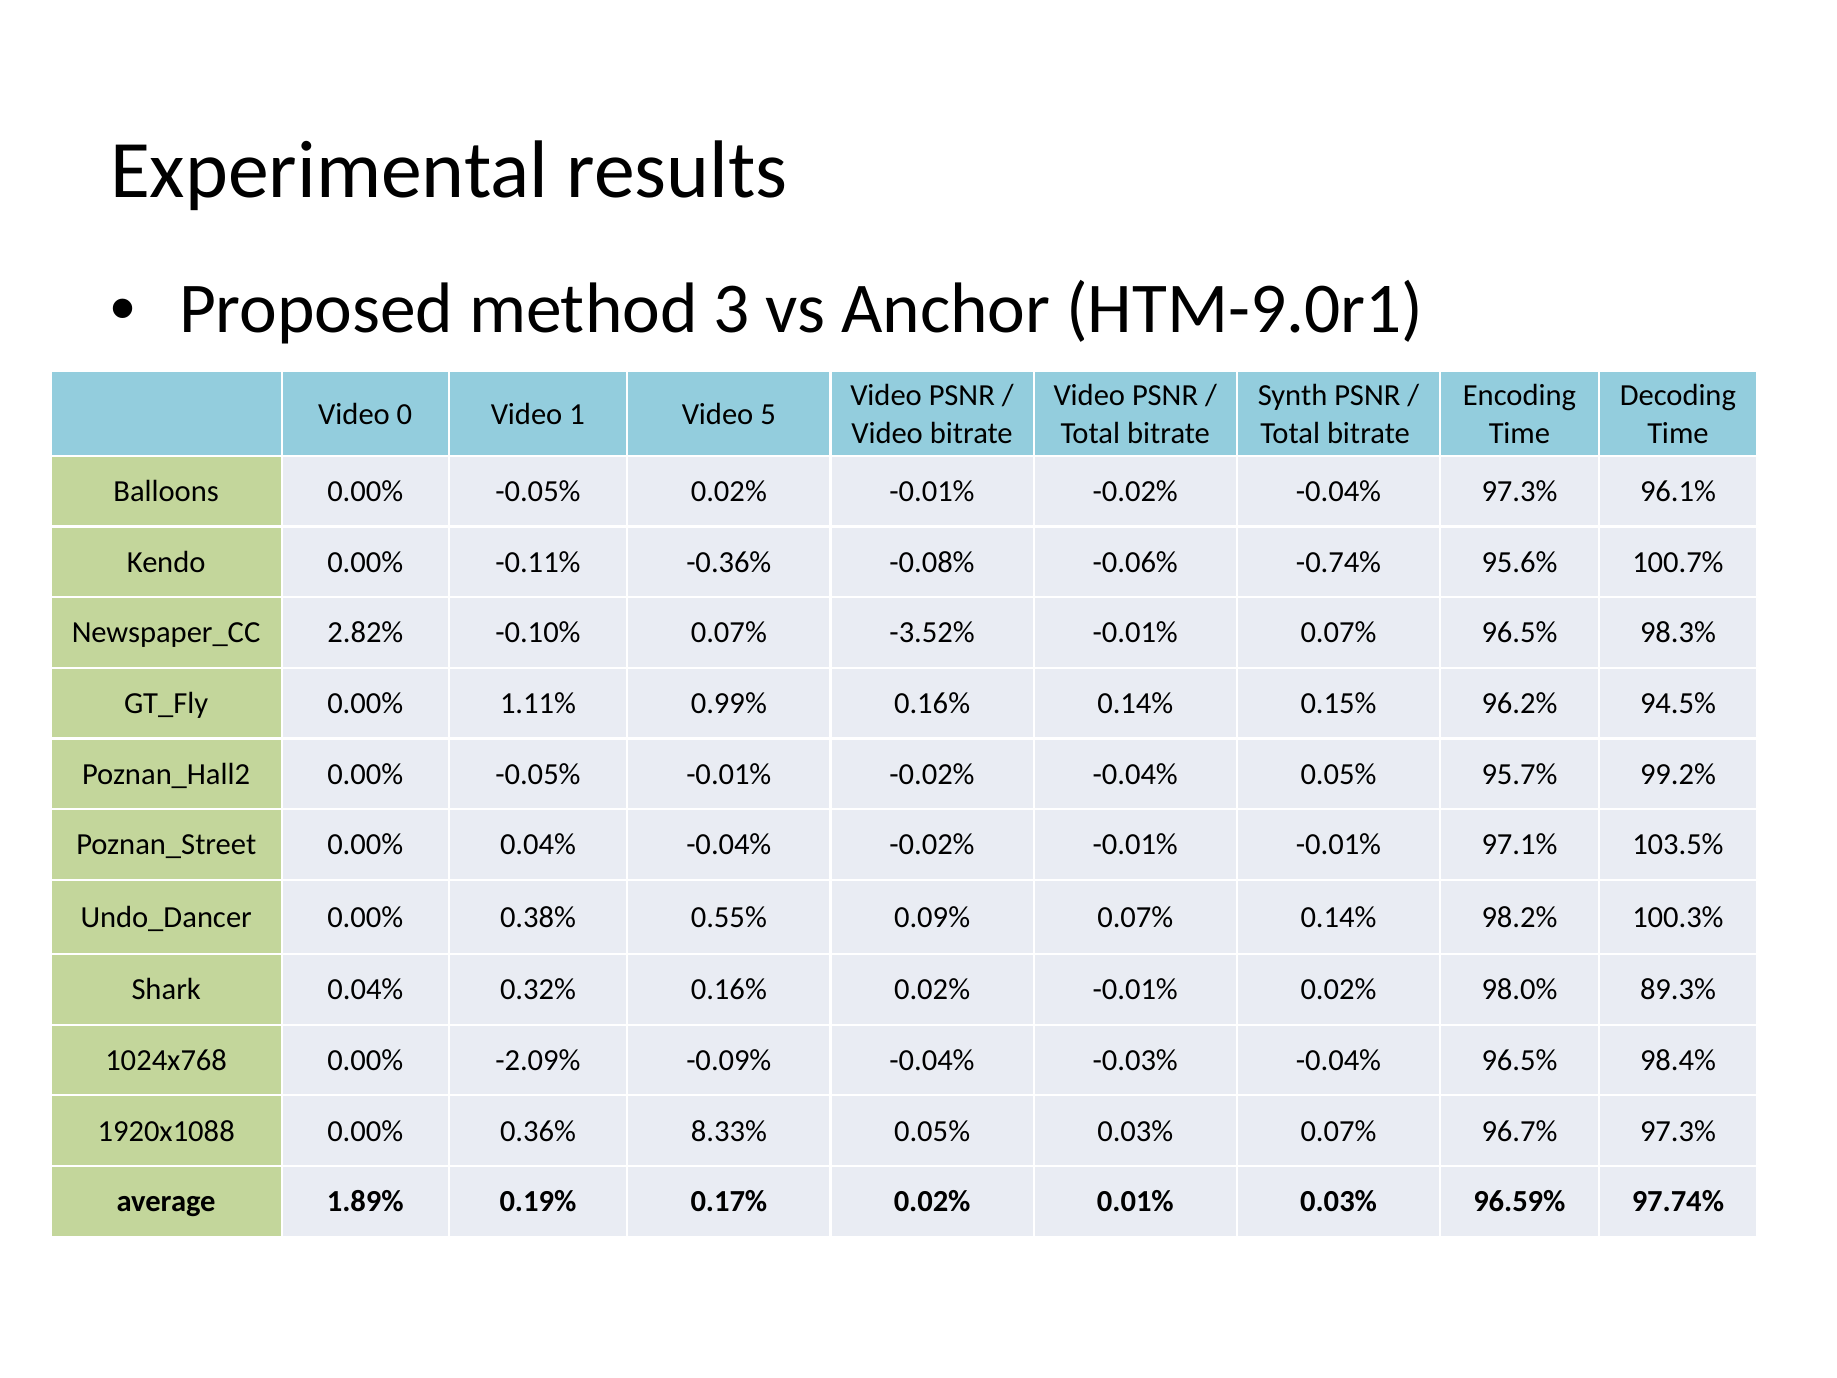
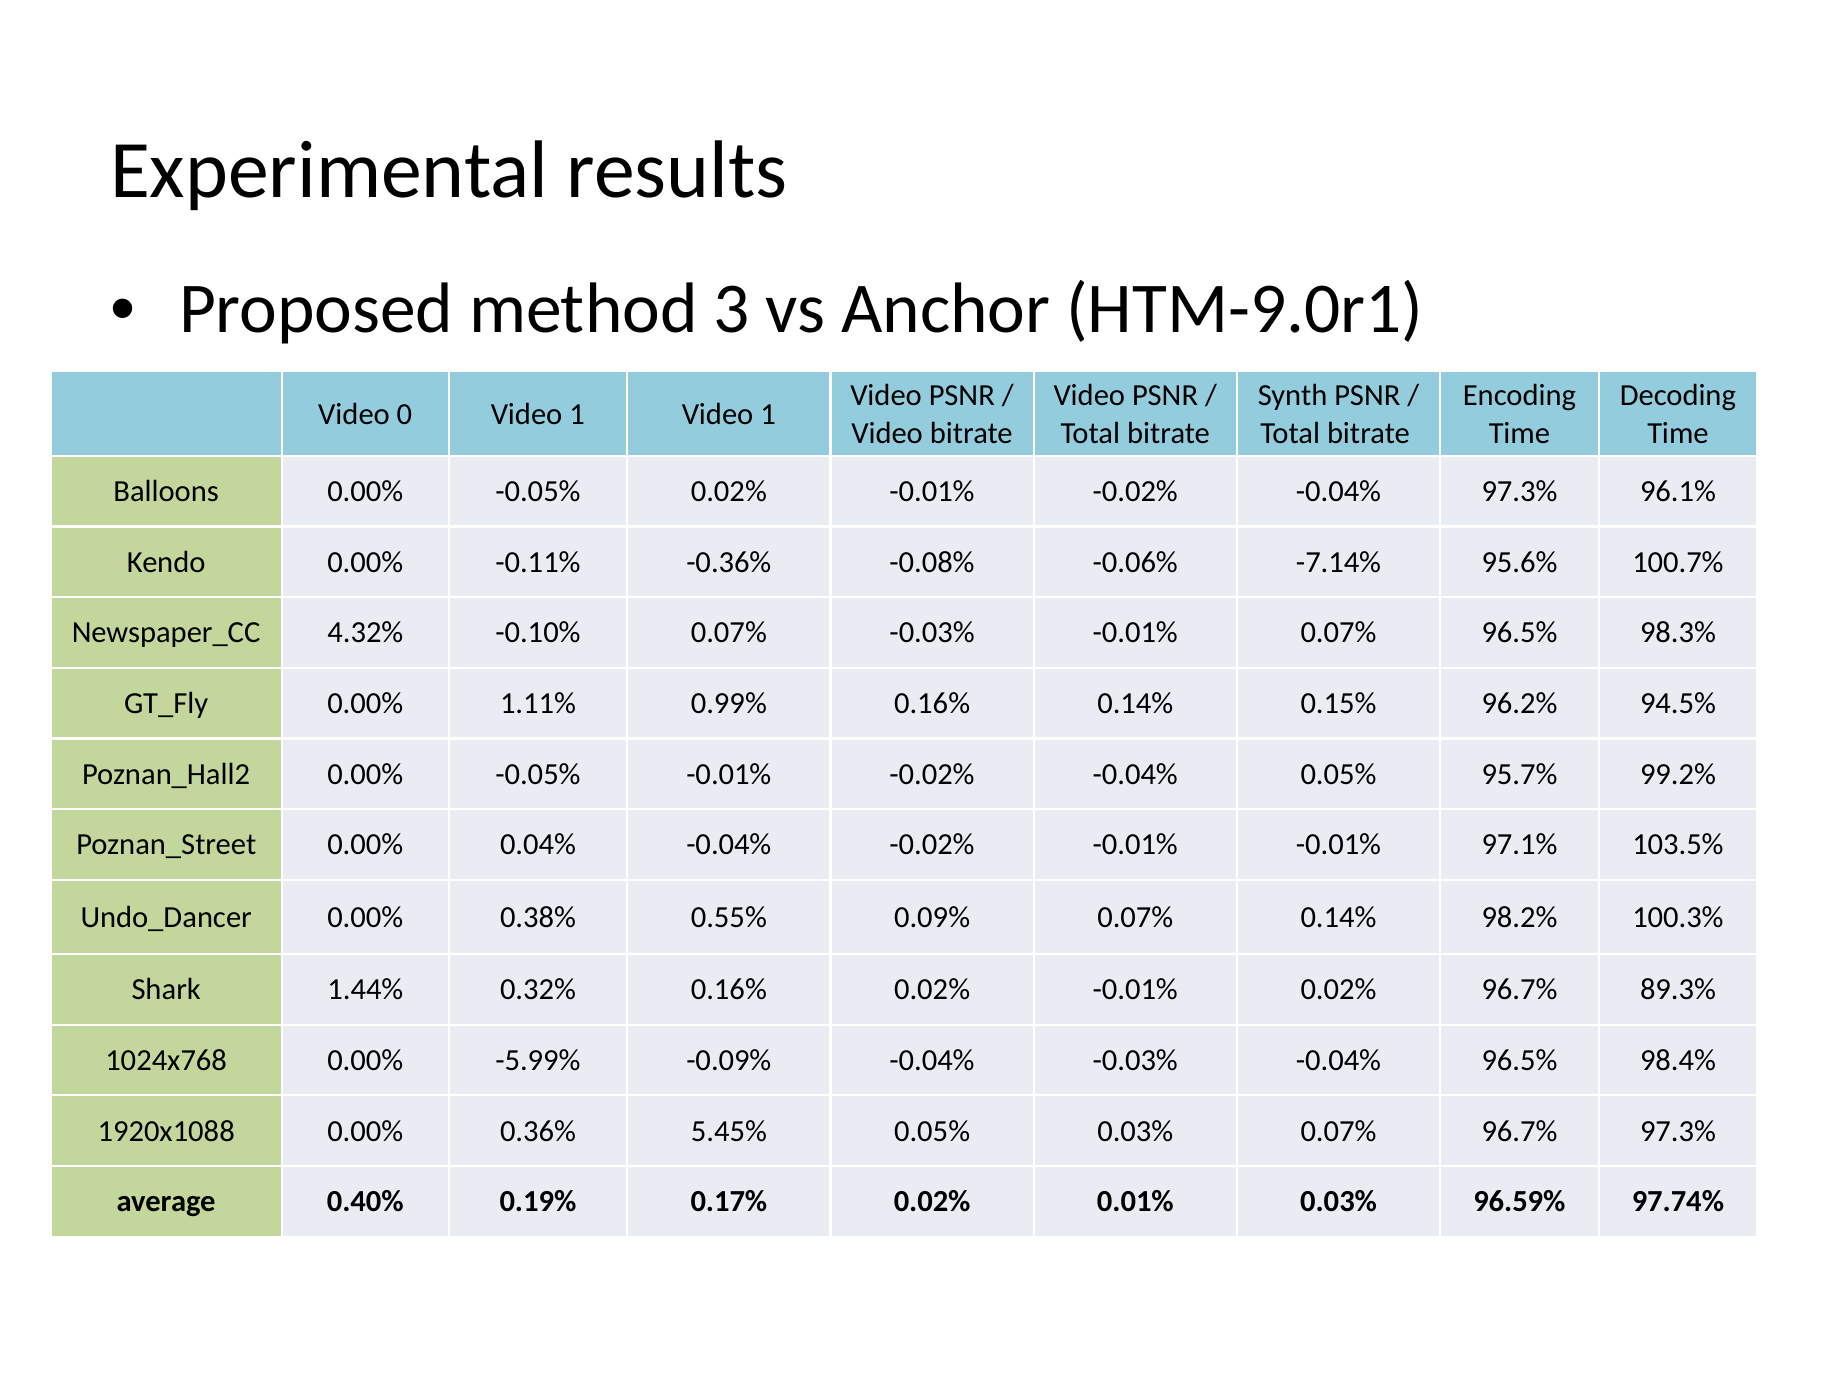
1 Video 5: 5 -> 1 (768, 414)
-0.74%: -0.74% -> -7.14% (1339, 562)
2.82%: 2.82% -> 4.32% (365, 633)
0.07% -3.52%: -3.52% -> -0.03% (932, 633)
Shark 0.04%: 0.04% -> 1.44% (365, 989)
0.02% 98.0%: 98.0% -> 96.7% (1519, 989)
-2.09%: -2.09% -> -5.99% (538, 1060)
8.33%: 8.33% -> 5.45% (729, 1131)
1.89%: 1.89% -> 0.40% (365, 1201)
